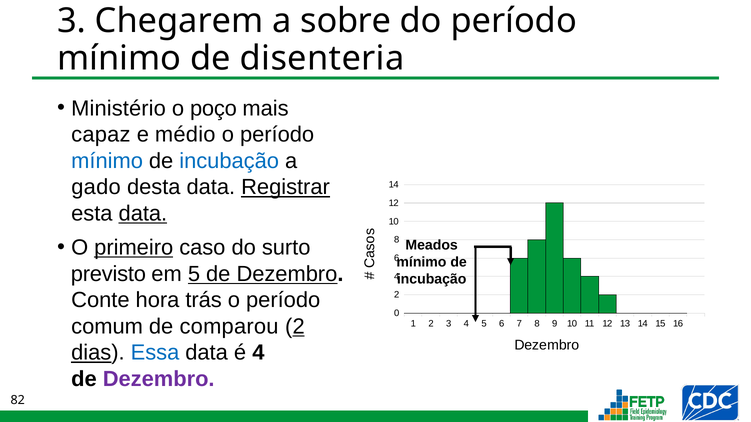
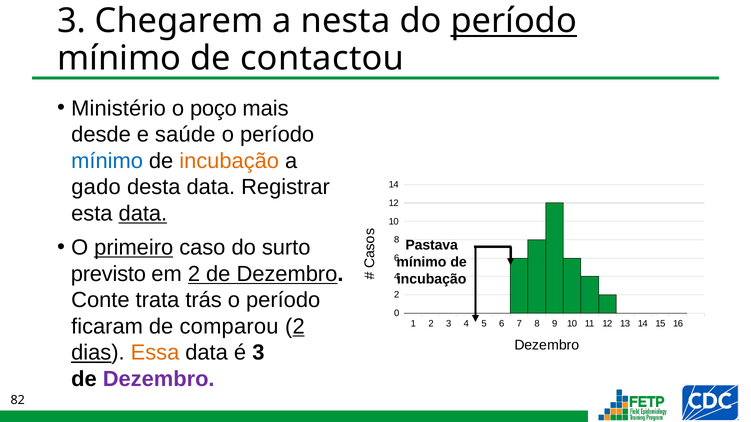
sobre: sobre -> nesta (345, 21)
período underline: none -> present (514, 21)
disenteria: disenteria -> contactou (322, 58)
capaz: capaz -> desde (101, 135)
médio: médio -> saúde (185, 135)
incubação colour: blue -> orange (229, 161)
Registrar underline: present -> none (286, 187)
Meados: Meados -> Pastava (432, 245)
em 5: 5 -> 2 (194, 274)
hora: hora -> trata (157, 300)
comum: comum -> ficaram (107, 327)
Essa colour: blue -> orange (155, 353)
é 4: 4 -> 3 (258, 353)
